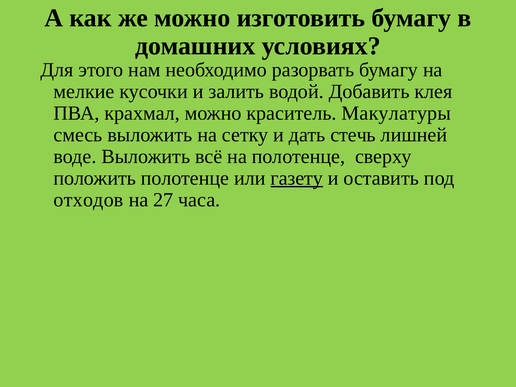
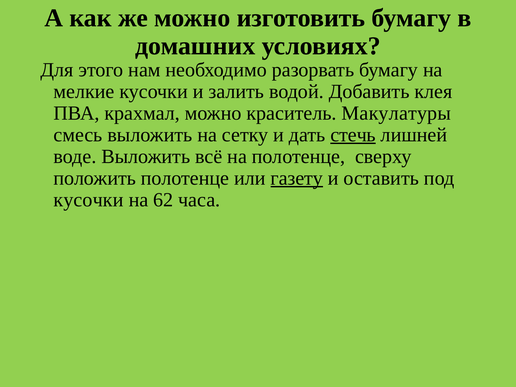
стечь underline: none -> present (353, 135)
отходов: отходов -> кусочки (89, 200)
27: 27 -> 62 (163, 200)
